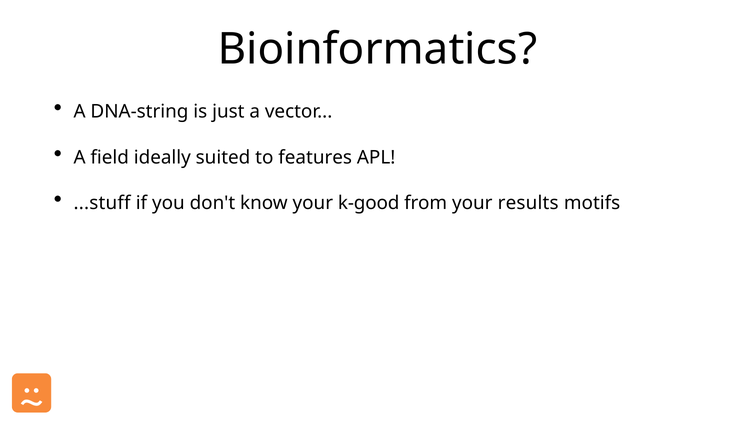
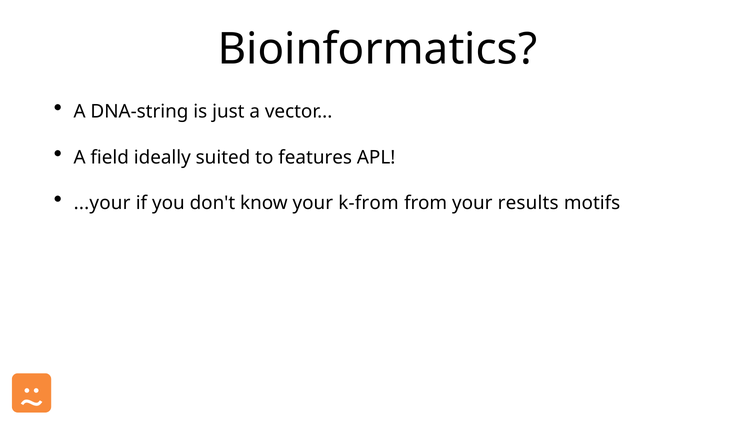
...stuff: ...stuff -> ...your (102, 203)
k-good: k-good -> k-from (369, 203)
